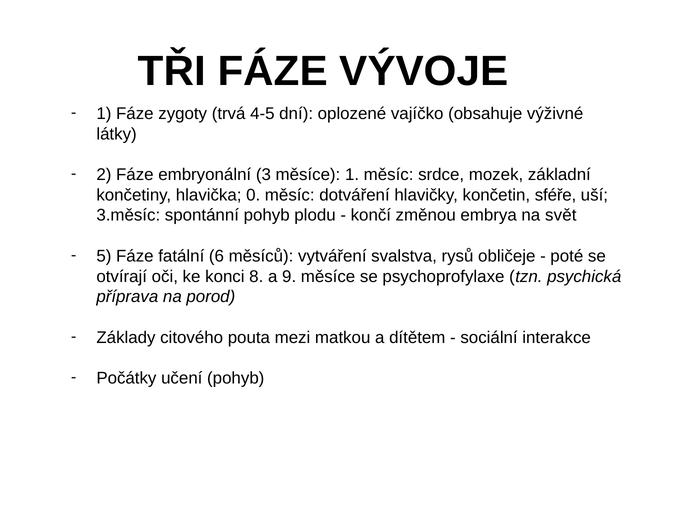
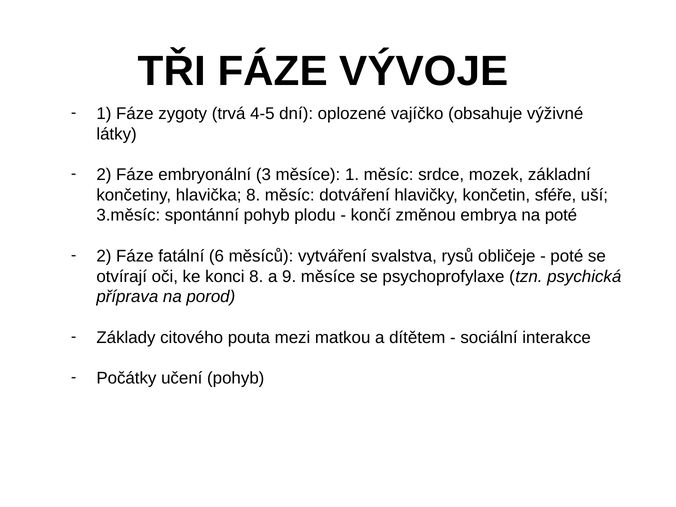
hlavička 0: 0 -> 8 (253, 195)
na svět: svět -> poté (561, 215)
5: 5 -> 2 (104, 256)
